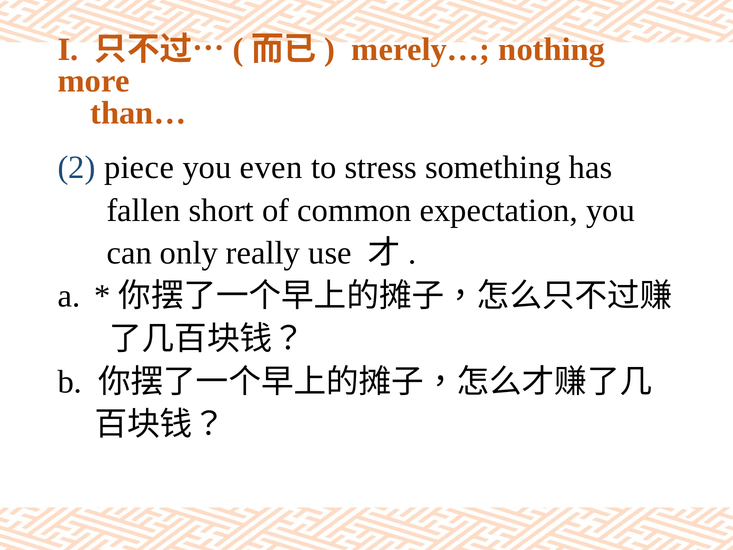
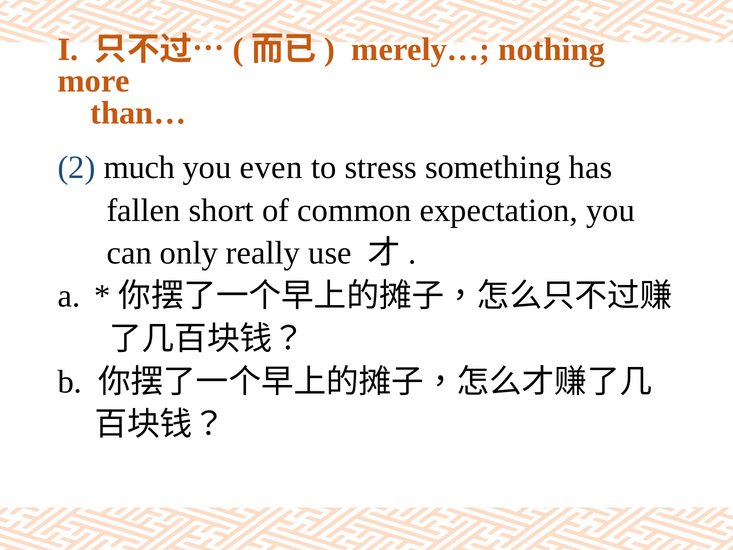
piece: piece -> much (139, 167)
